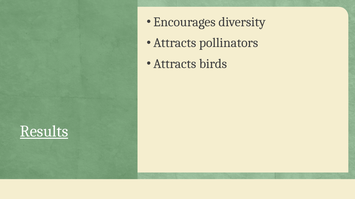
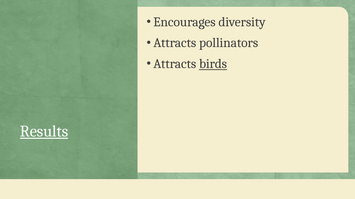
birds underline: none -> present (213, 64)
